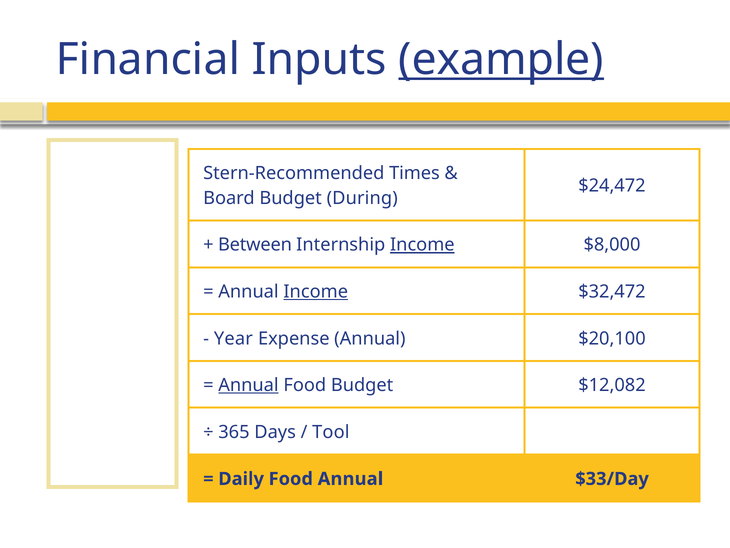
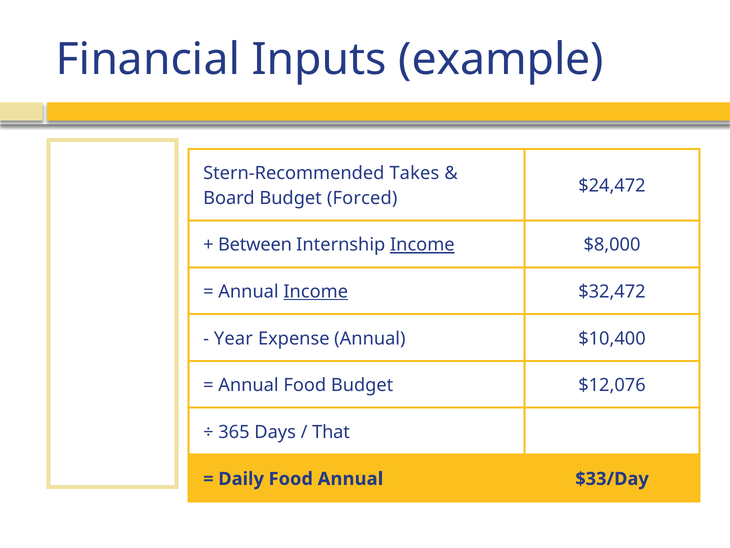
example underline: present -> none (501, 60)
Times: Times -> Takes (414, 173)
During: During -> Forced (362, 198)
$20,100: $20,100 -> $10,400 (612, 338)
Annual underline: present -> none (248, 385)
$12,082: $12,082 -> $12,076 (612, 385)
Tool: Tool -> That (331, 432)
